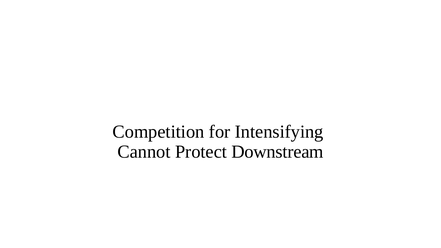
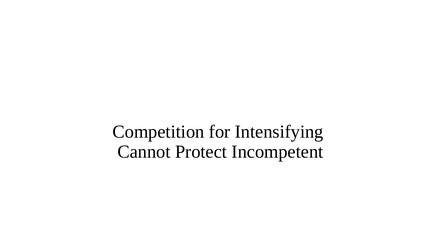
Downstream: Downstream -> Incompetent (277, 152)
